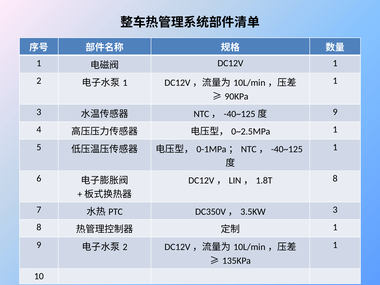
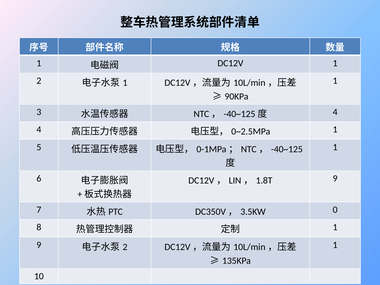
9: 9 -> 4 (335, 112)
8: 8 -> 9 (335, 178)
3: 3 -> 0 (335, 210)
